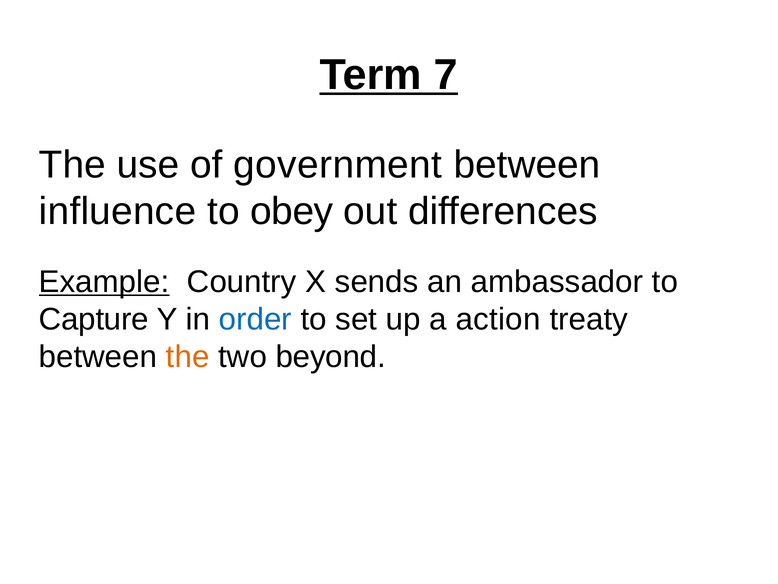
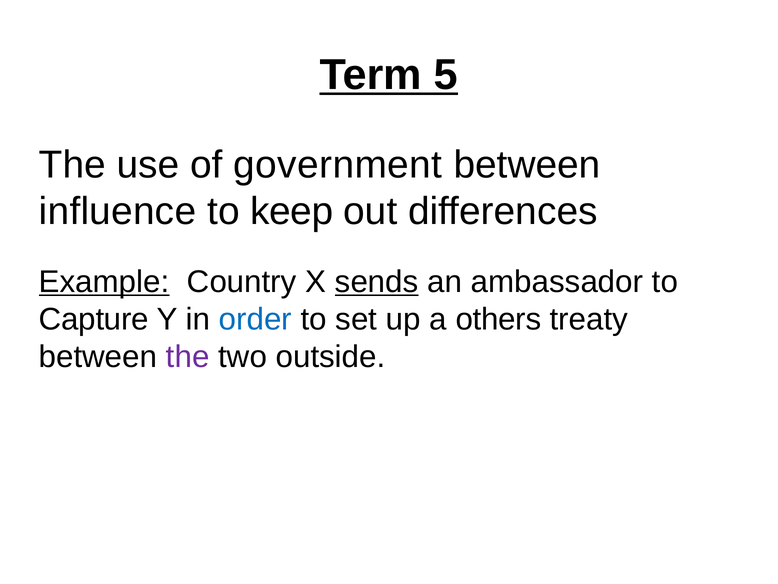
7: 7 -> 5 (446, 75)
obey: obey -> keep (292, 211)
sends underline: none -> present (377, 282)
action: action -> others (498, 319)
the colour: orange -> purple (188, 357)
beyond: beyond -> outside (331, 357)
